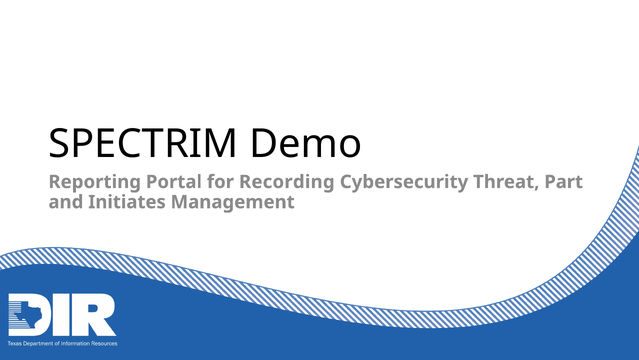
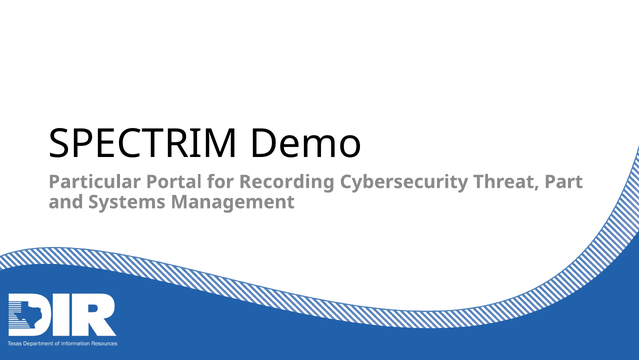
Reporting: Reporting -> Particular (95, 182)
Initiates: Initiates -> Systems (127, 202)
